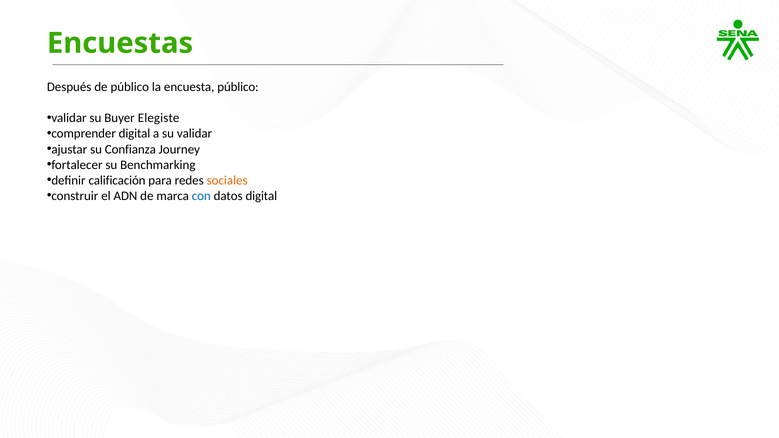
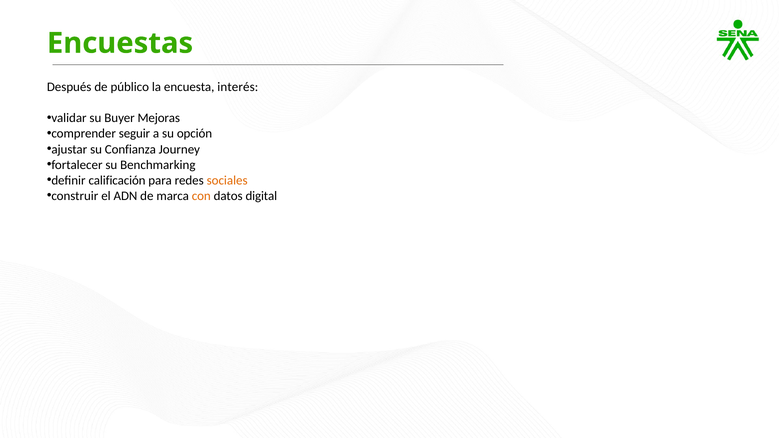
encuesta público: público -> interés (238, 87)
Elegiste: Elegiste -> Mejoras (159, 118)
comprender digital: digital -> seguir (134, 134)
su validar: validar -> opción (194, 134)
con colour: blue -> orange (201, 196)
